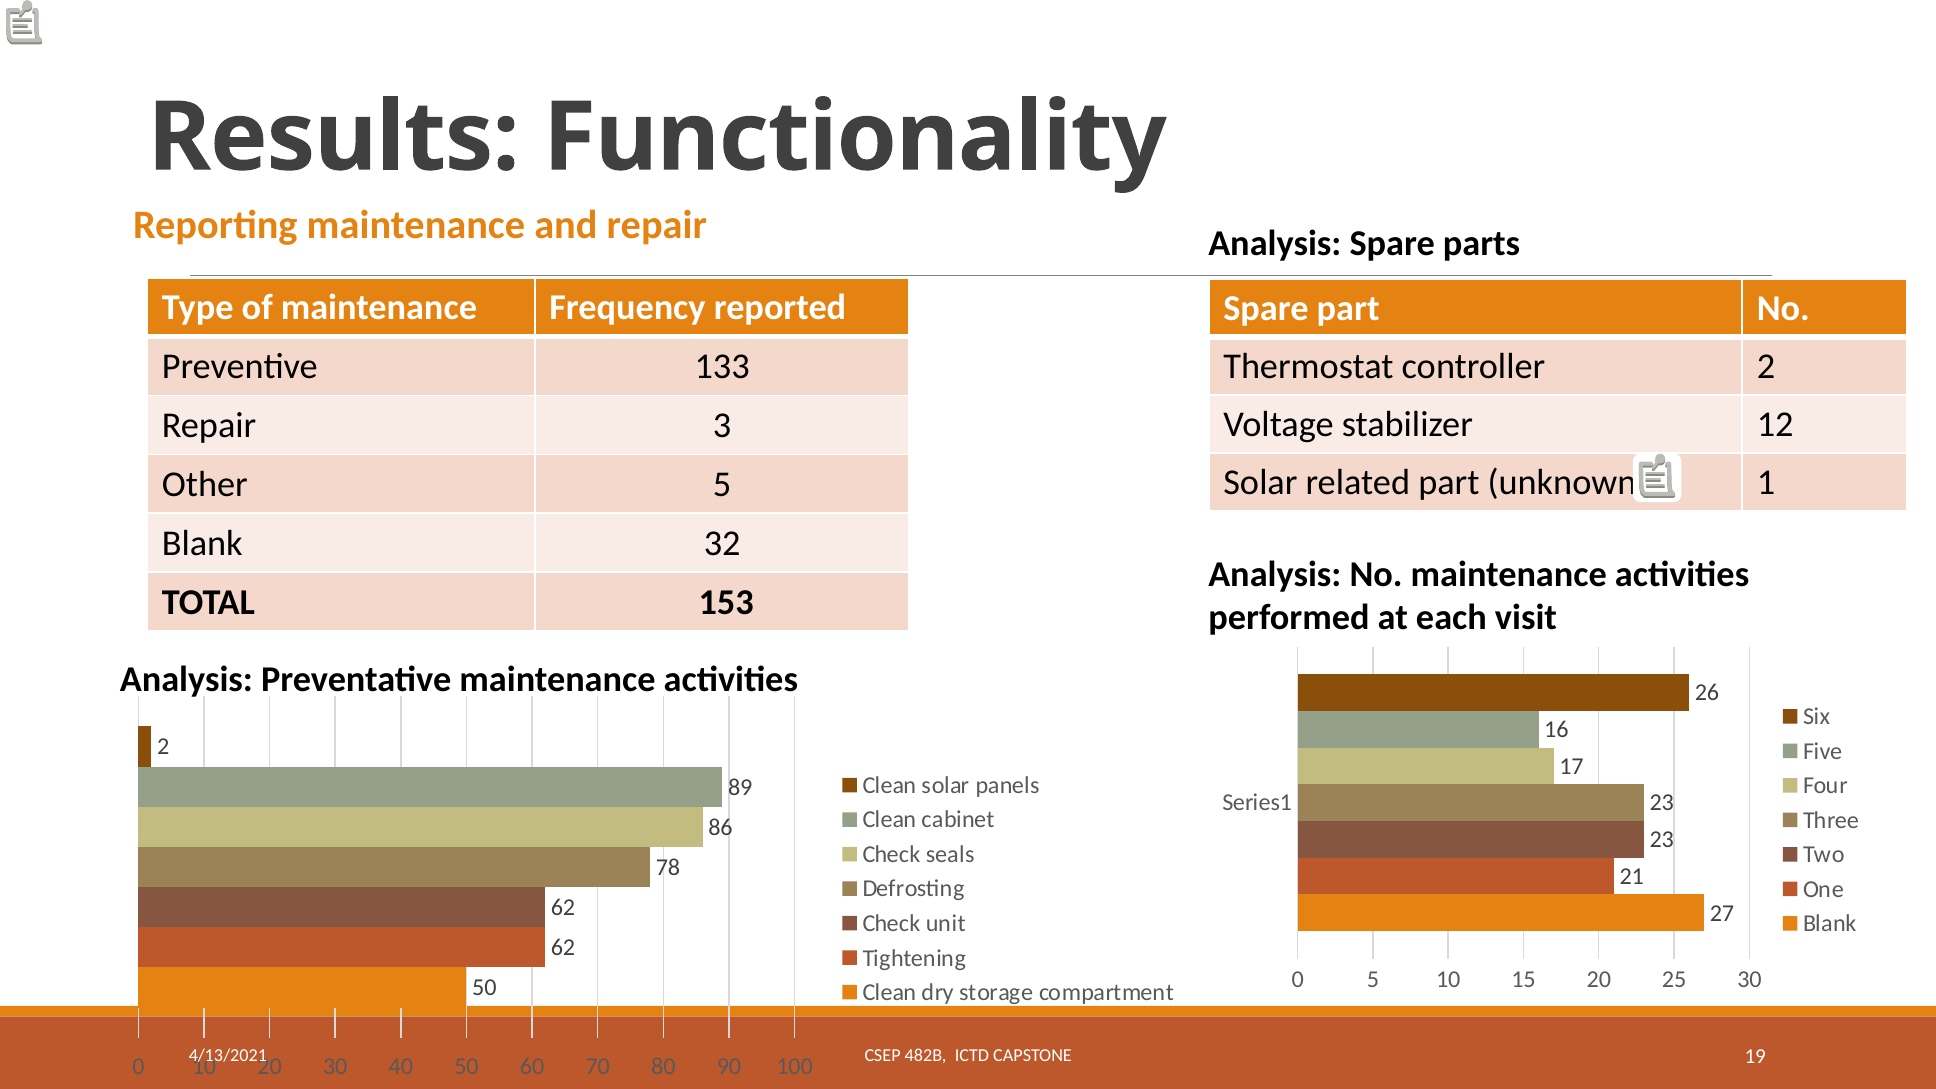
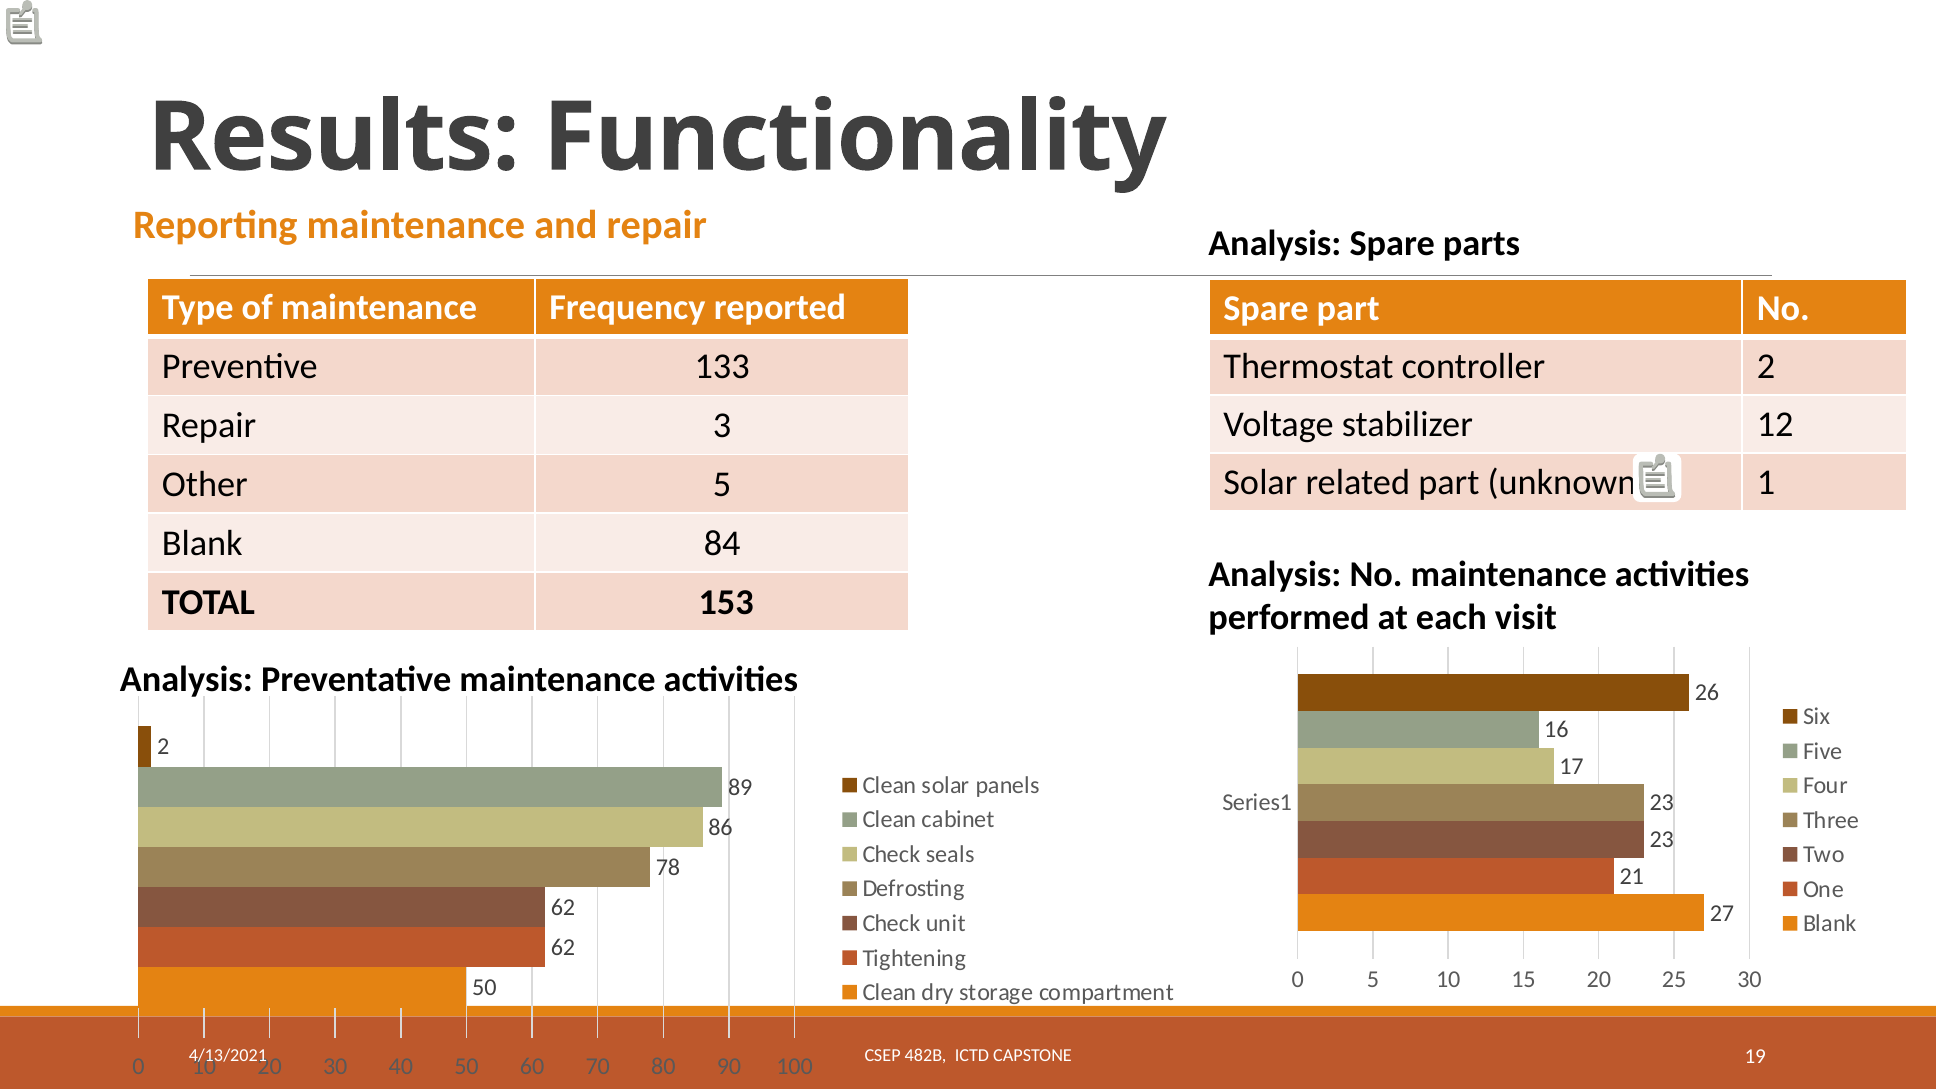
32: 32 -> 84 (722, 543)
